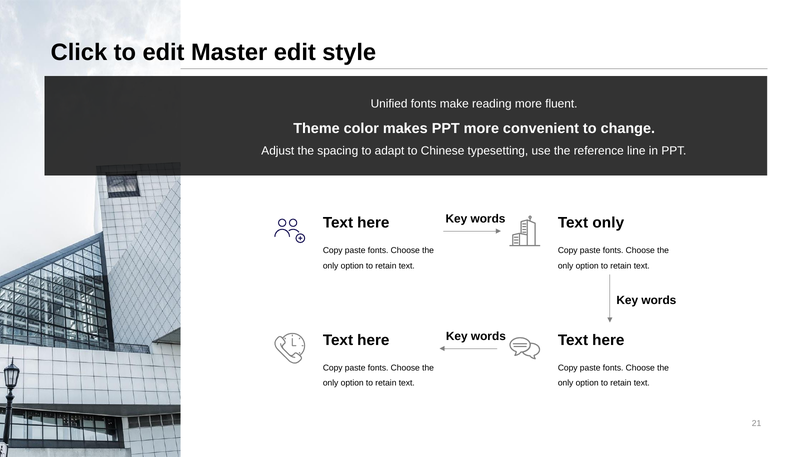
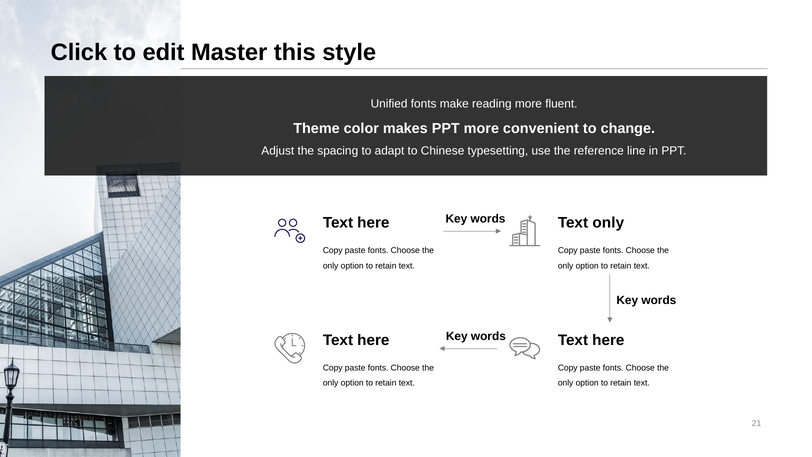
Master edit: edit -> this (295, 53)
